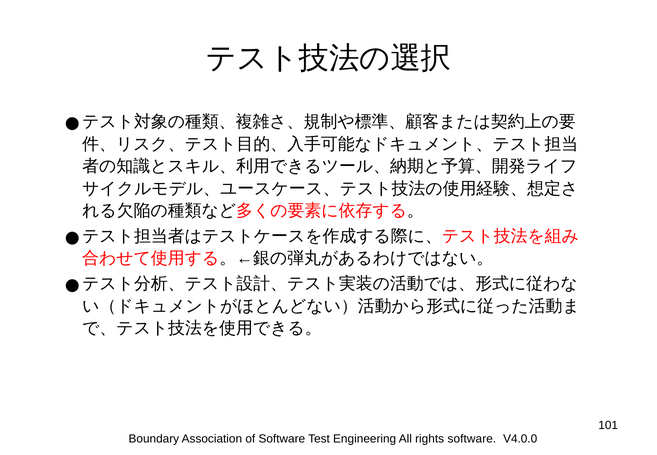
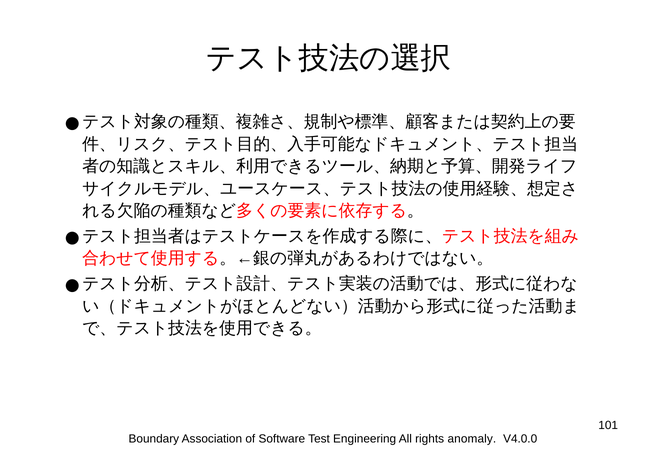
rights software: software -> anomaly (472, 439)
